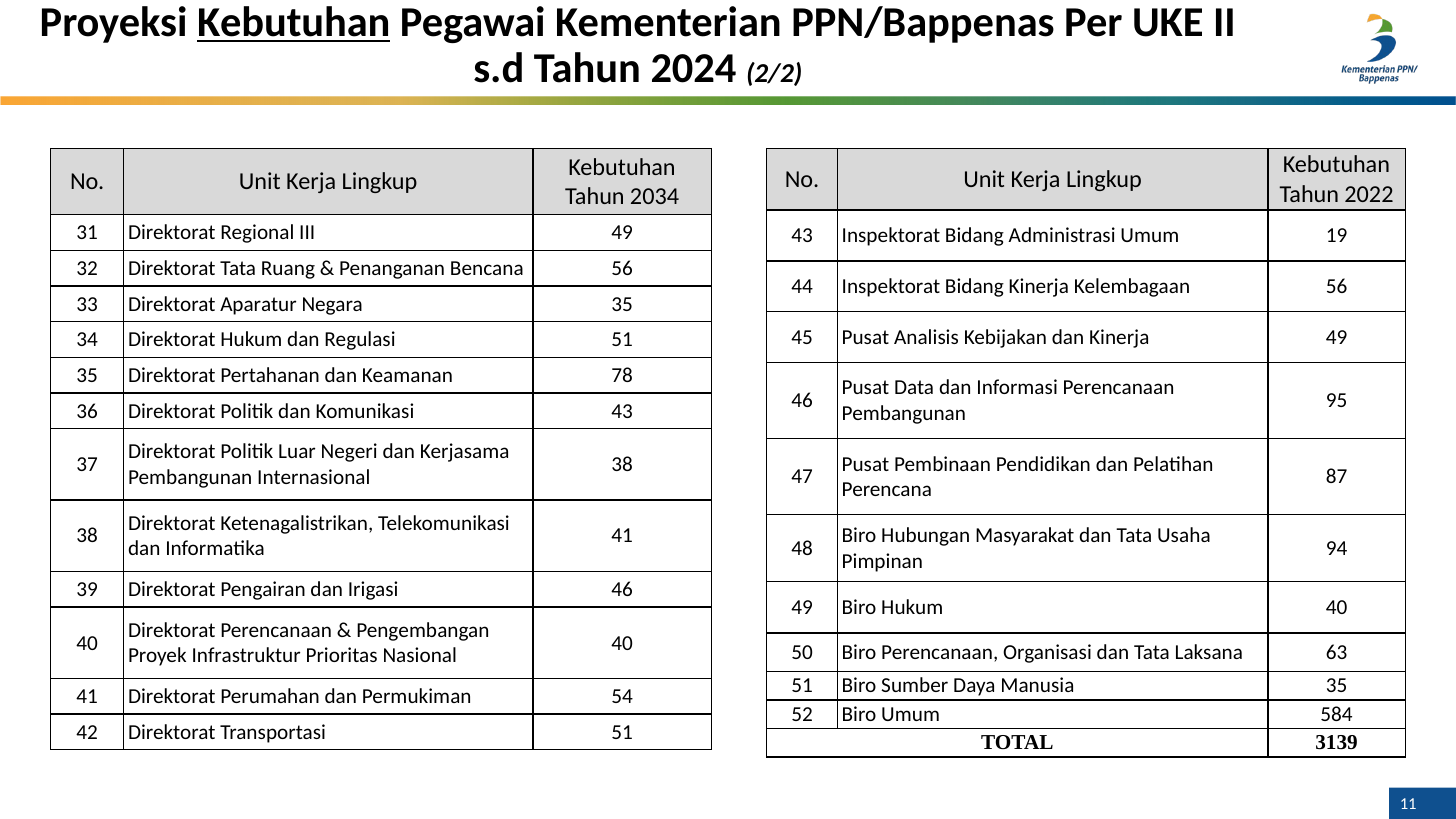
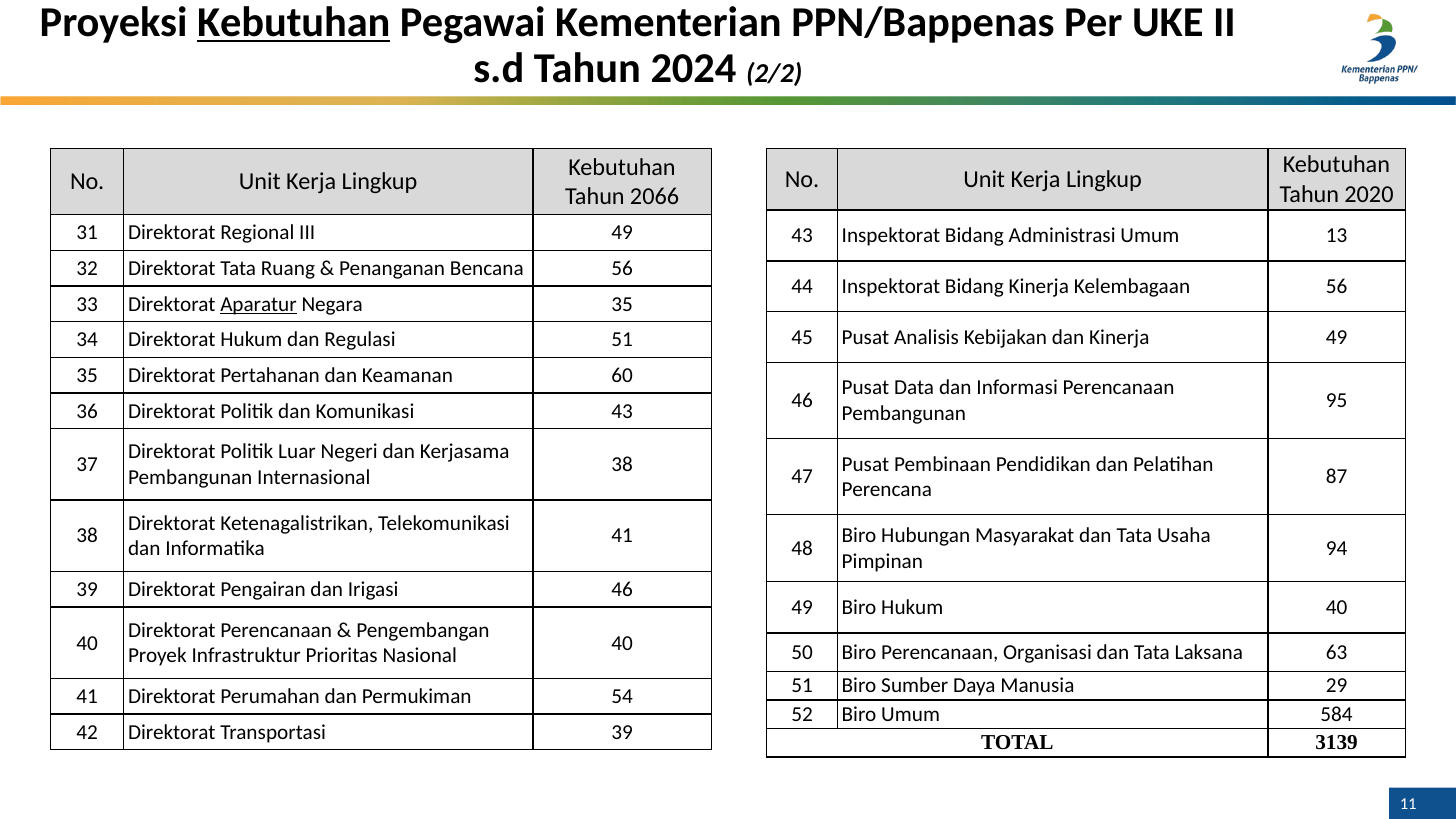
2022: 2022 -> 2020 (1369, 194)
2034: 2034 -> 2066 (655, 197)
19: 19 -> 13 (1337, 236)
Aparatur underline: none -> present (258, 304)
78: 78 -> 60 (622, 375)
Manusia 35: 35 -> 29 (1337, 686)
Transportasi 51: 51 -> 39 (622, 732)
